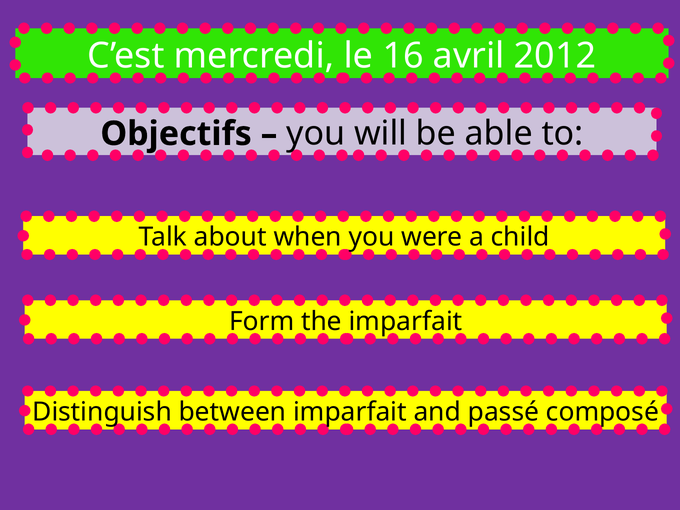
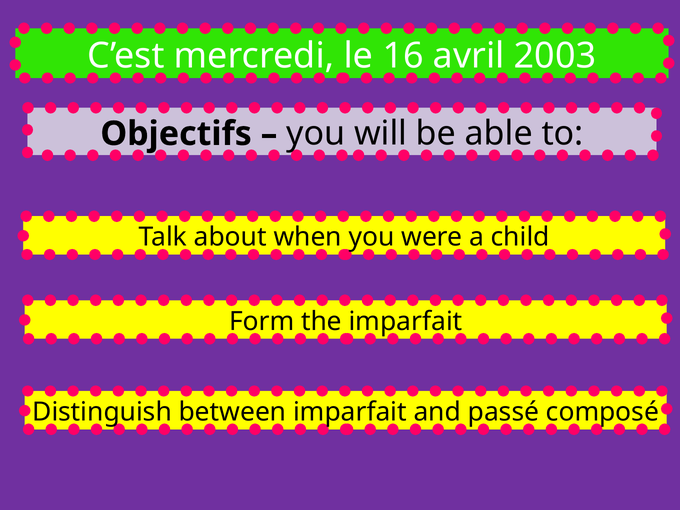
2012: 2012 -> 2003 (555, 56)
